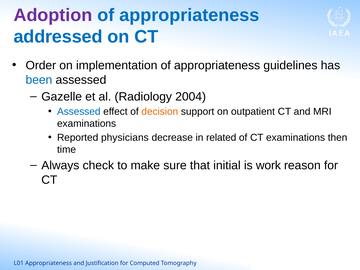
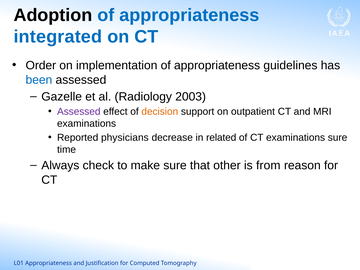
Adoption colour: purple -> black (53, 15)
addressed: addressed -> integrated (58, 37)
2004: 2004 -> 2003 (191, 97)
Assessed colour: blue -> purple (79, 112)
examinations then: then -> sure (338, 138)
initial: initial -> other (227, 165)
work: work -> from (268, 165)
